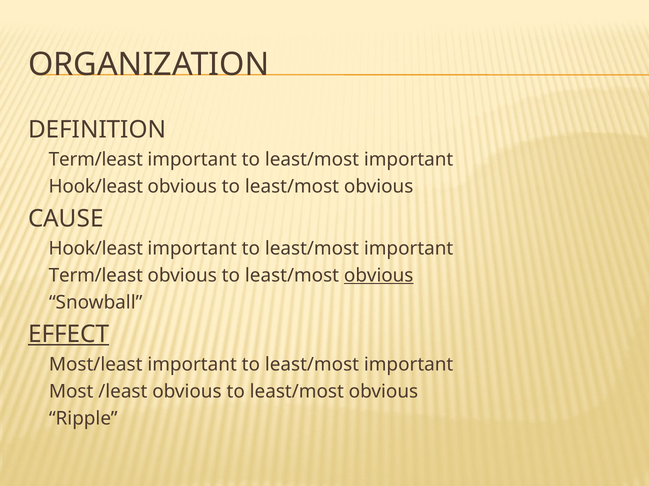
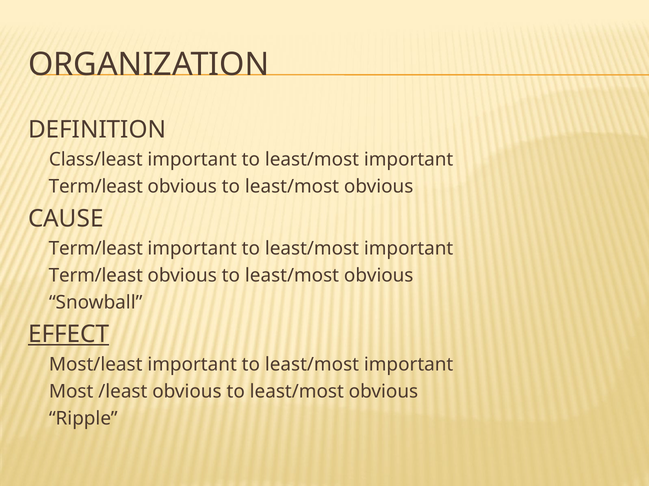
Term/least: Term/least -> Class/least (96, 160)
Hook/least: Hook/least -> Term/least (96, 187)
Hook/least: Hook/least -> Term/least (96, 249)
obvious underline: present -> none (379, 276)
